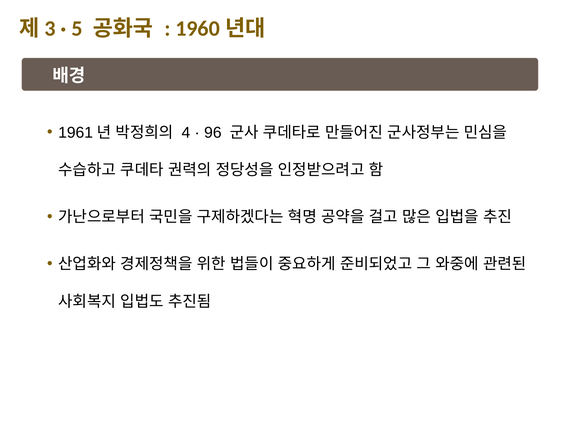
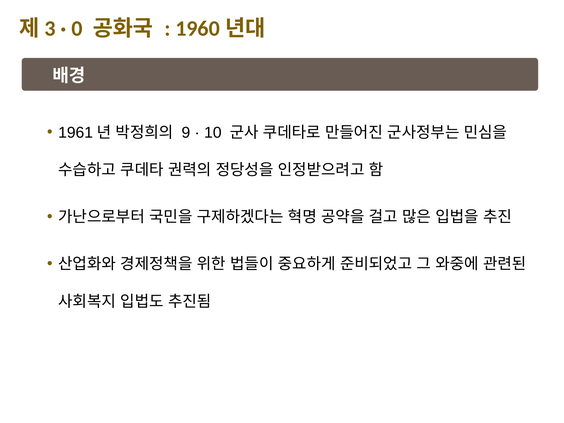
5: 5 -> 0 (77, 29)
4: 4 -> 9 (186, 133)
96: 96 -> 10 (213, 133)
